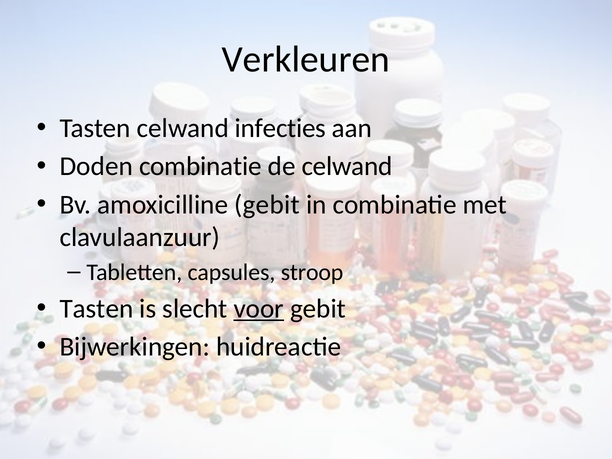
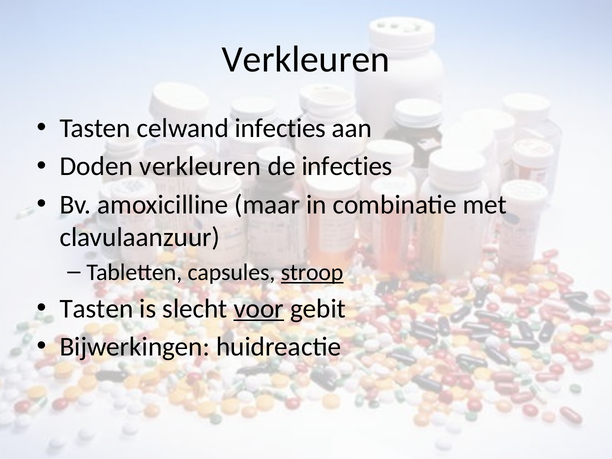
Doden combinatie: combinatie -> verkleuren (200, 166)
de celwand: celwand -> infecties (347, 166)
amoxicilline gebit: gebit -> maar (267, 205)
stroop underline: none -> present (312, 272)
